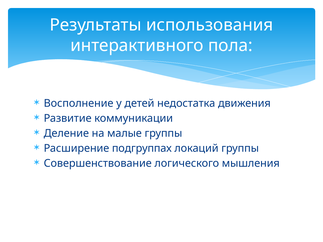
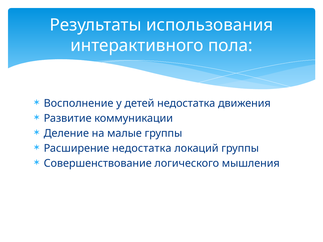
Расширение подгруппах: подгруппах -> недостатка (142, 149)
